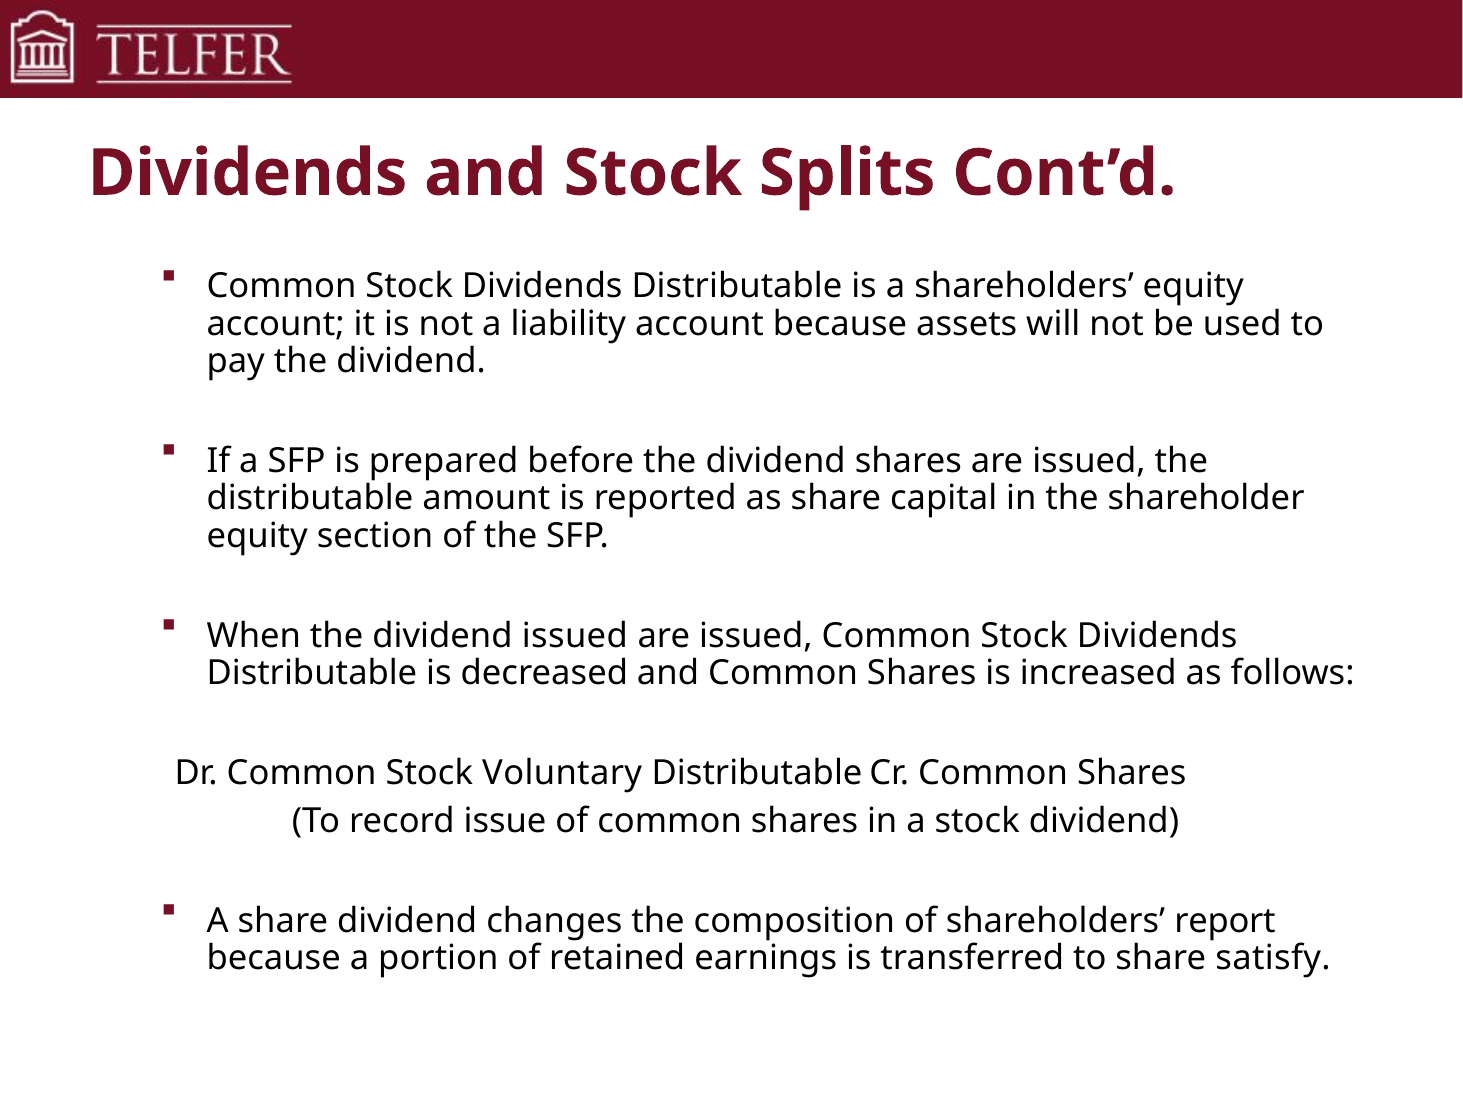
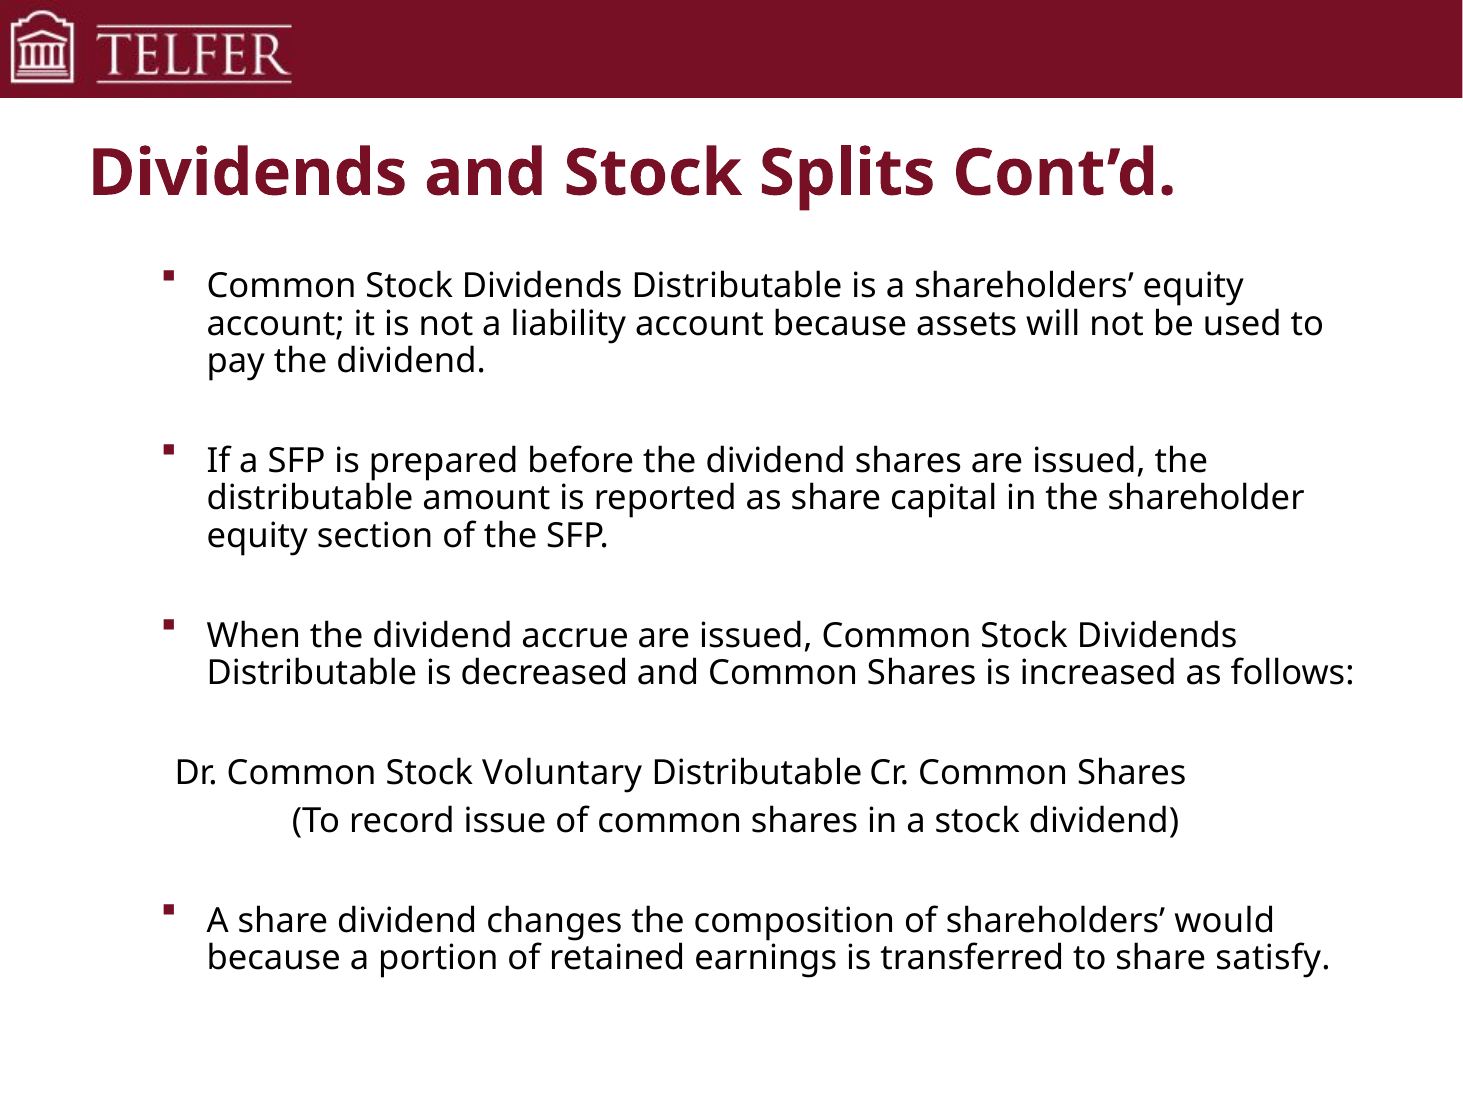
dividend issued: issued -> accrue (575, 636)
report: report -> would (1225, 921)
